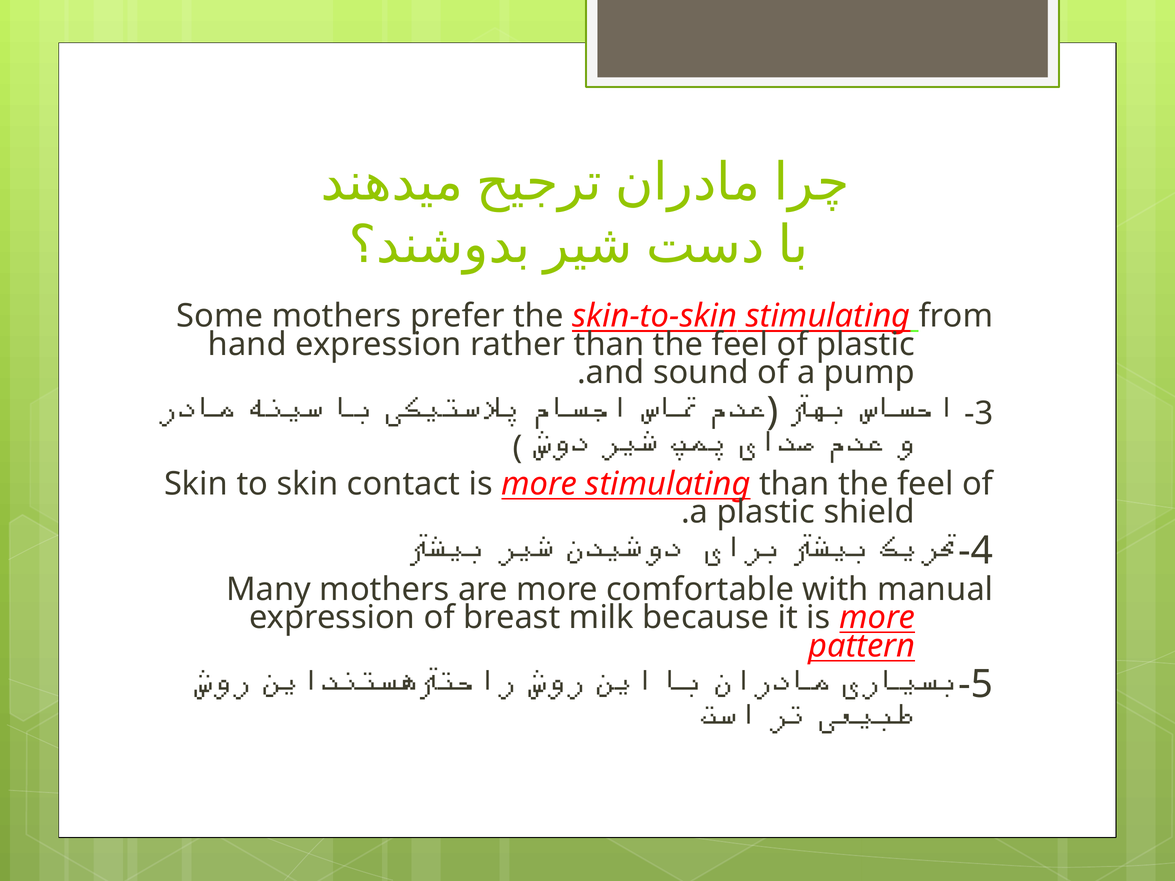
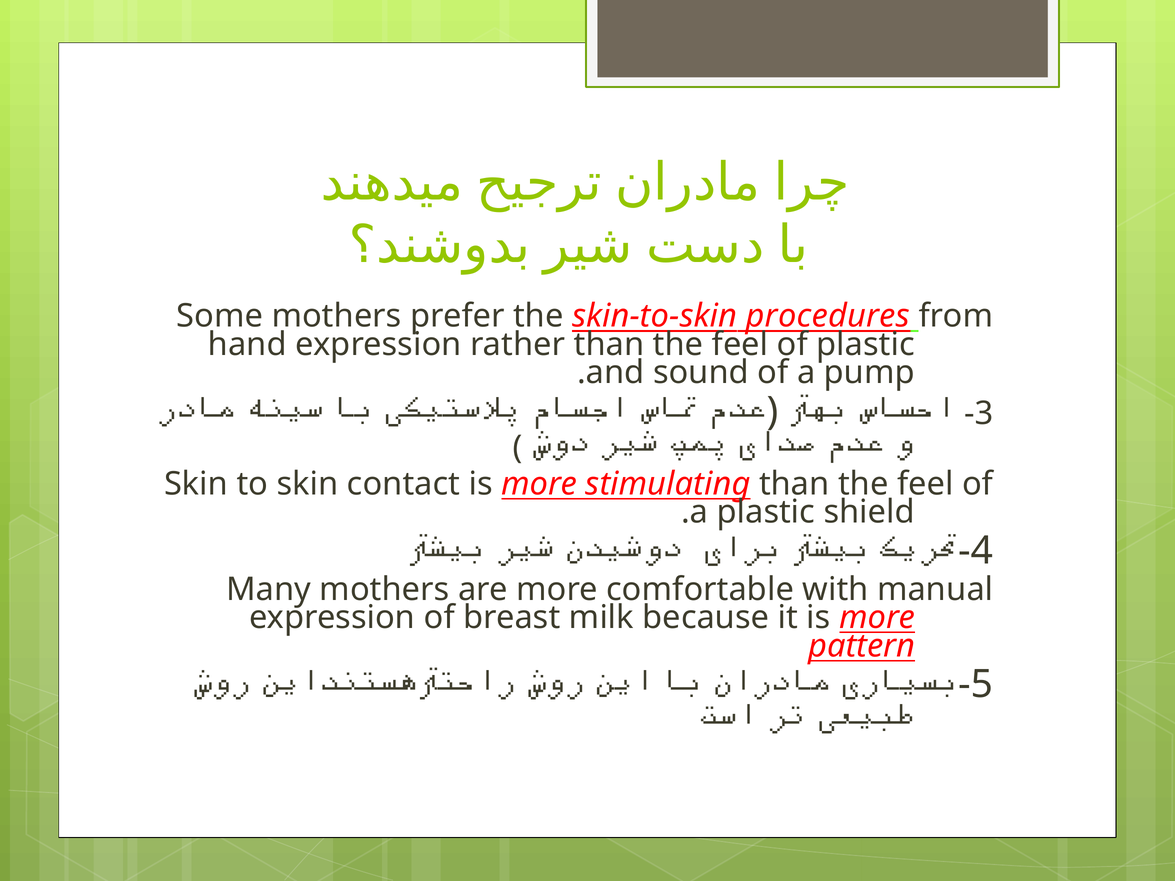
skin-to-skin stimulating: stimulating -> procedures (828, 316)
